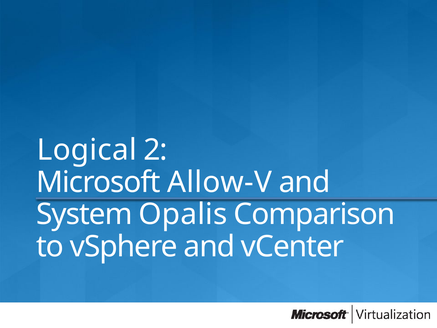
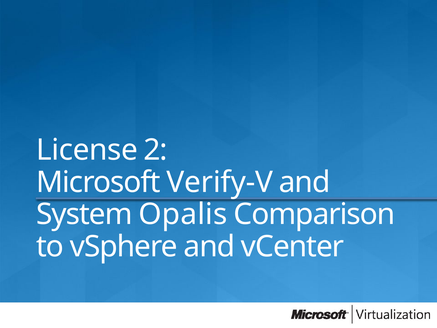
Logical: Logical -> License (87, 150)
Allow-V: Allow-V -> Verify-V (220, 182)
